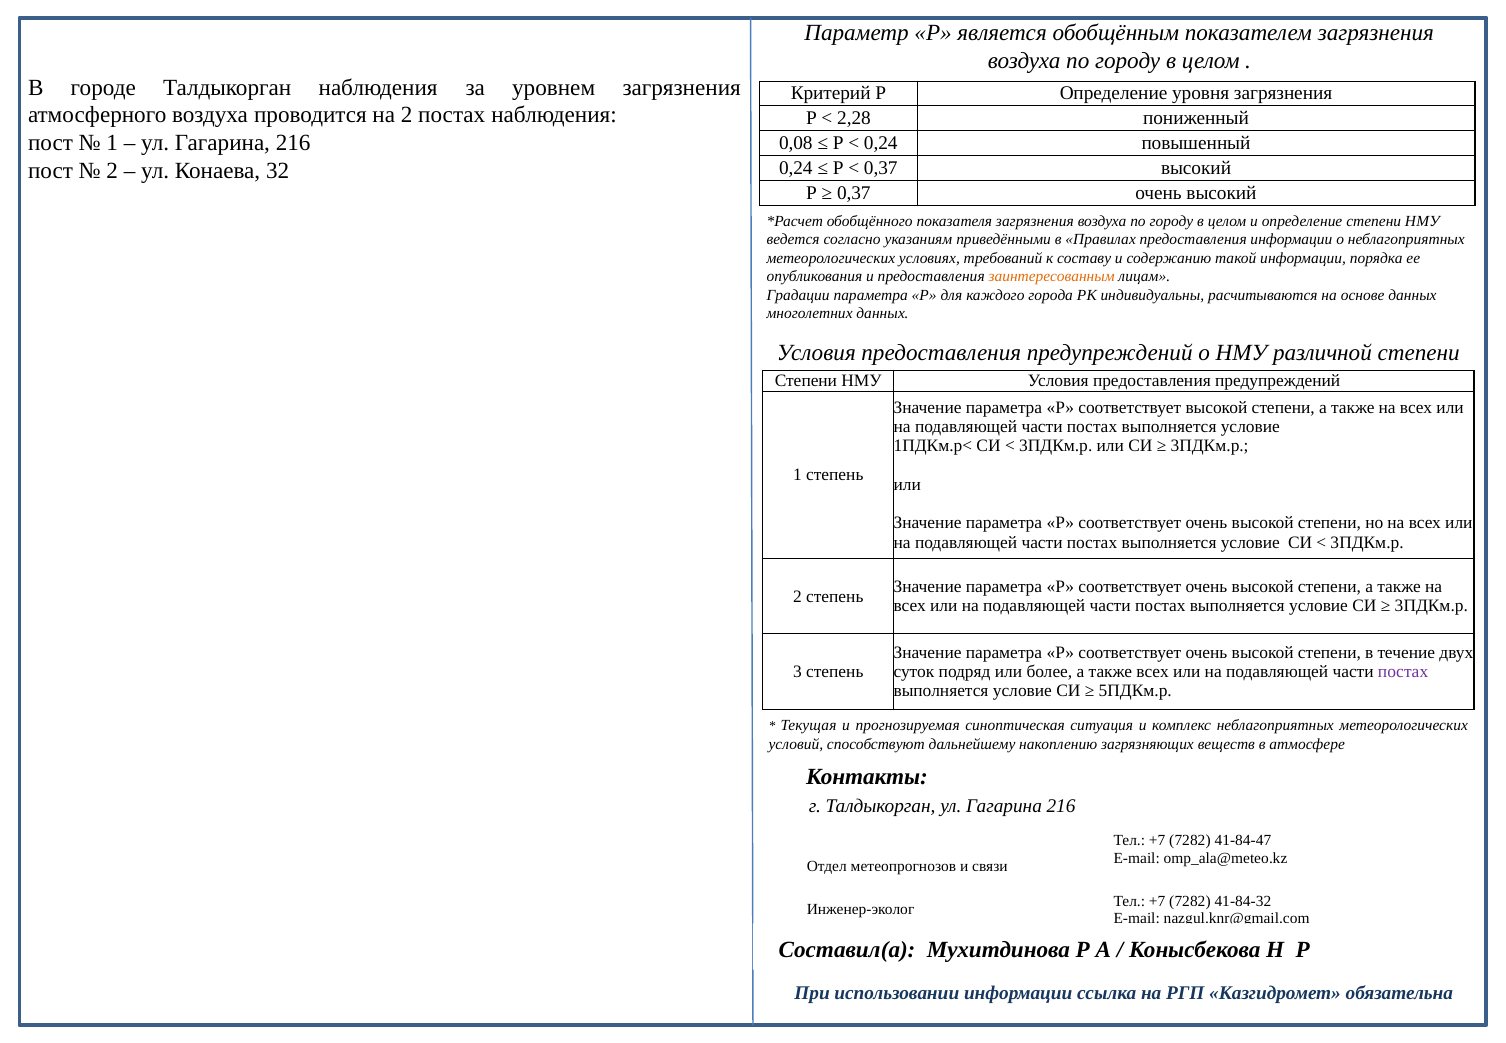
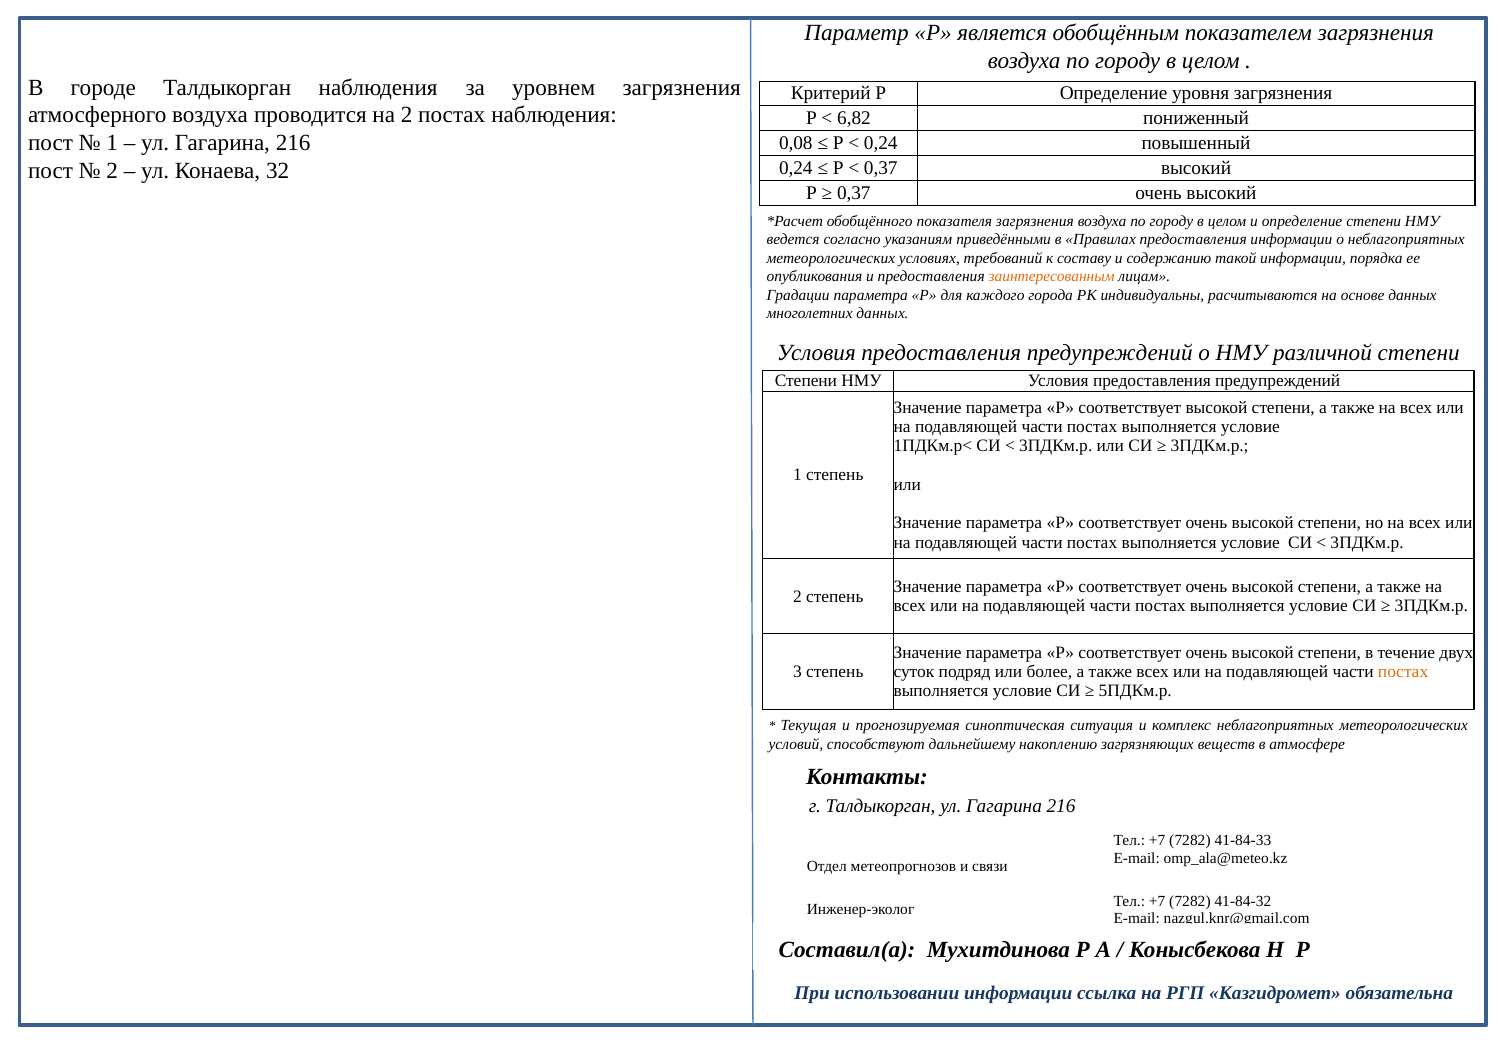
2,28: 2,28 -> 6,82 (854, 118)
постах colour: purple -> orange (1403, 671)
41-84-47: 41-84-47 -> 41-84-33 (1243, 840)
